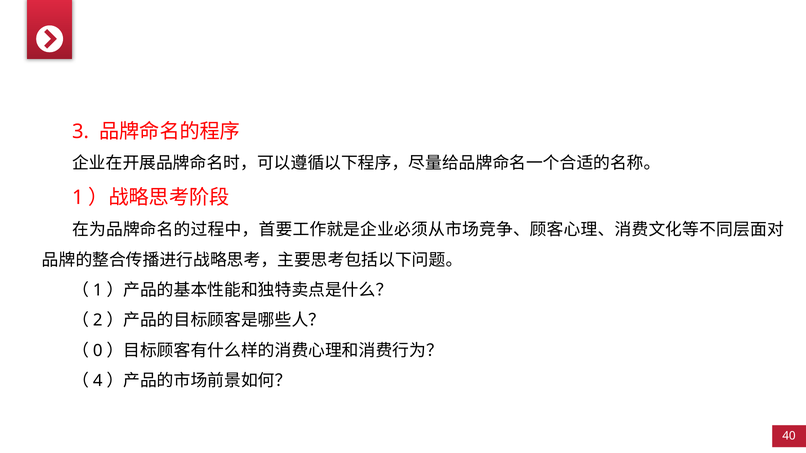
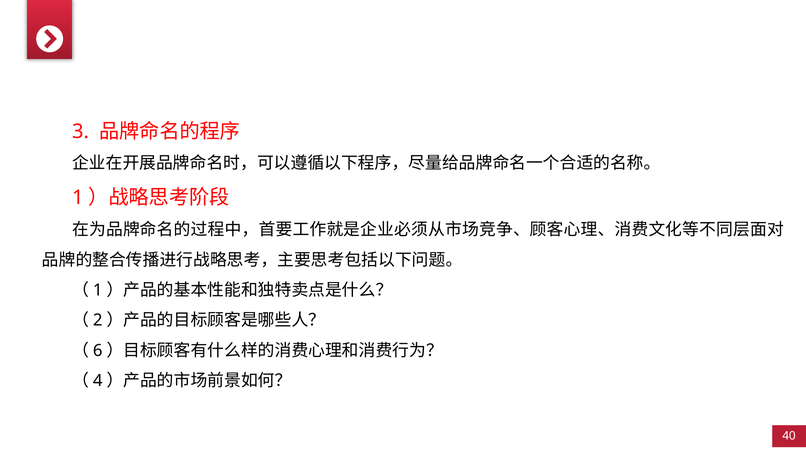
0: 0 -> 6 (98, 351)
